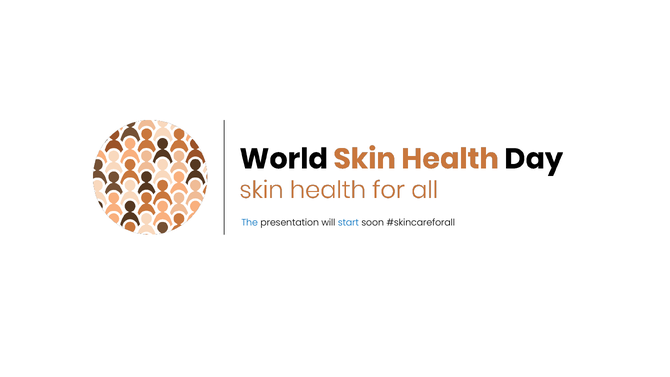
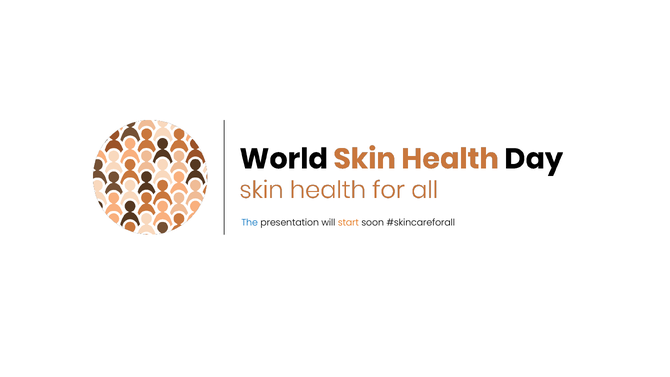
start colour: blue -> orange (348, 223)
